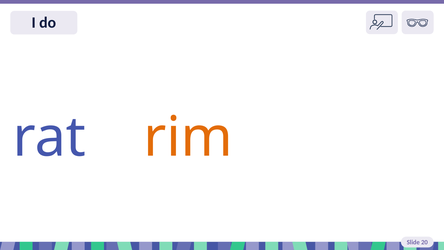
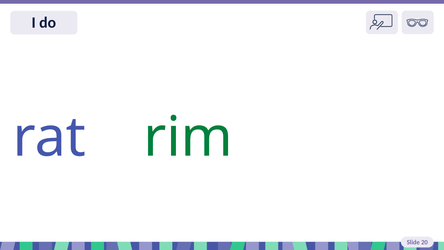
rim colour: orange -> green (188, 137)
